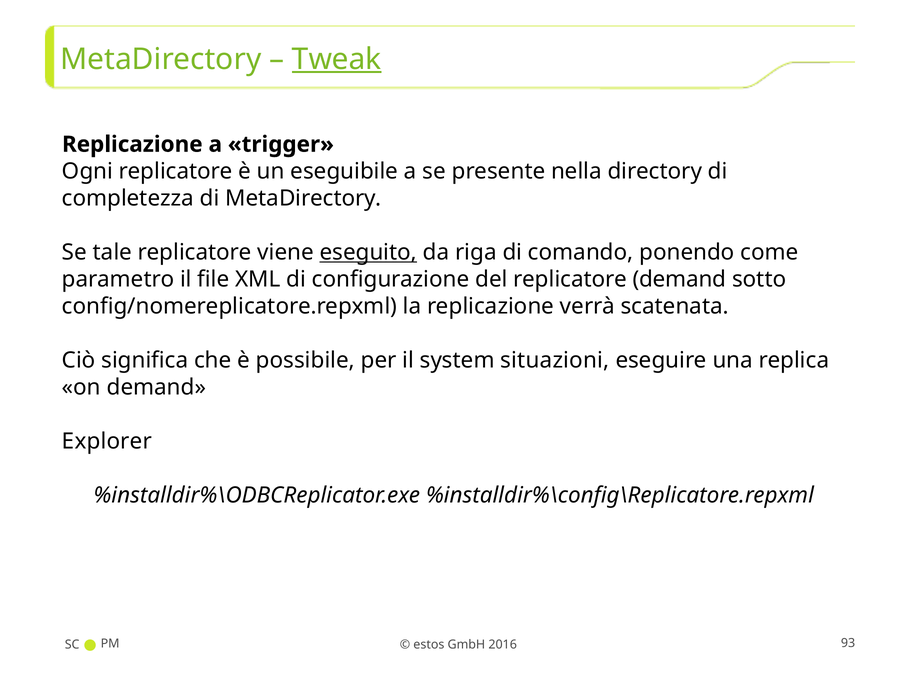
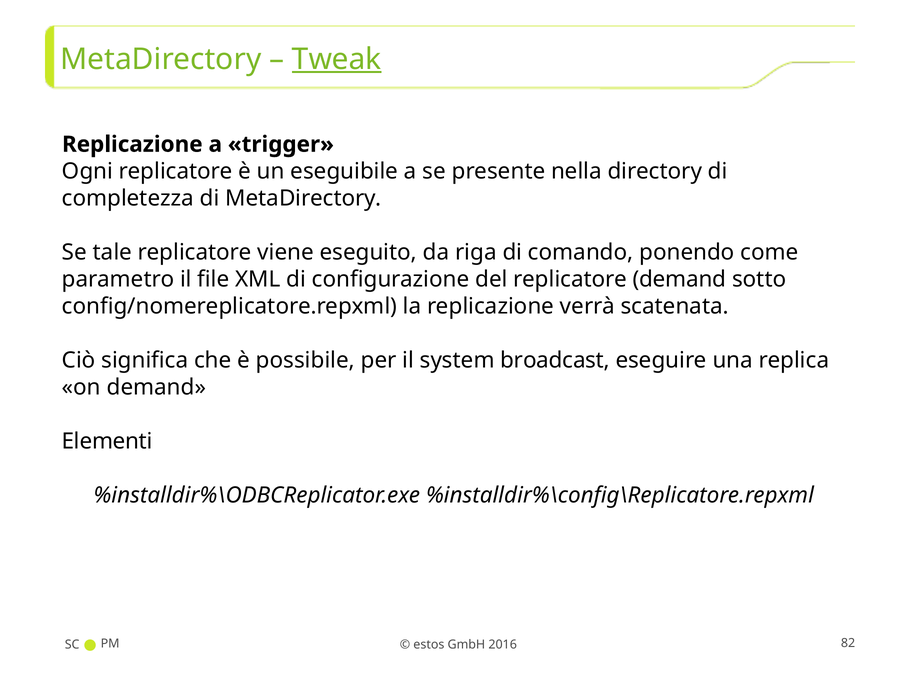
eseguito underline: present -> none (368, 252)
situazioni: situazioni -> broadcast (555, 360)
Explorer: Explorer -> Elementi (107, 441)
93: 93 -> 82 (848, 643)
